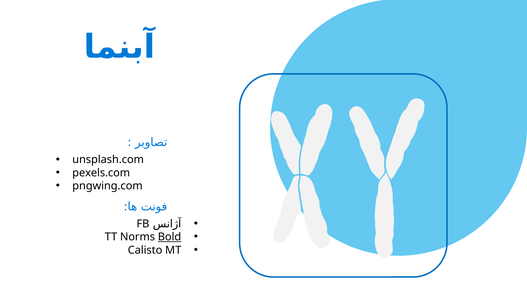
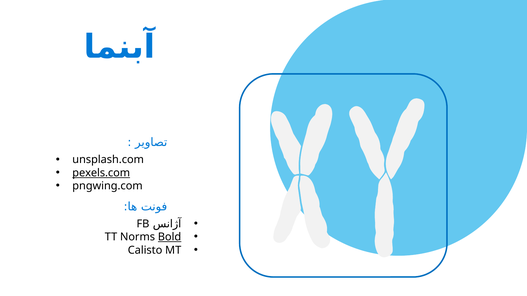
pexels.com underline: none -> present (101, 173)
